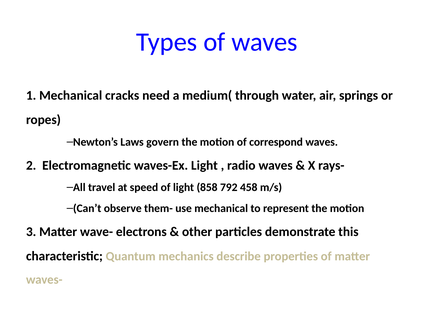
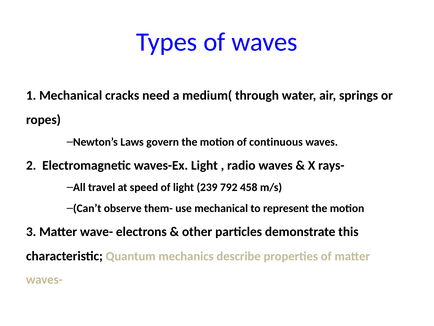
correspond: correspond -> continuous (276, 142)
858: 858 -> 239 (207, 187)
